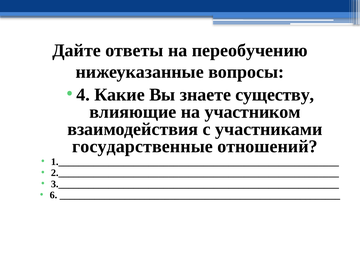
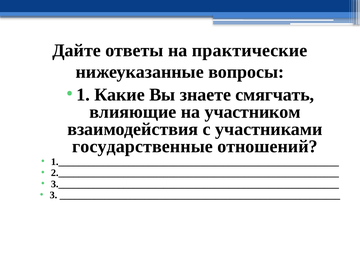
переобучению: переобучению -> практические (250, 50)
4: 4 -> 1 (83, 95)
существу: существу -> смягчать (275, 95)
6: 6 -> 3 (53, 195)
